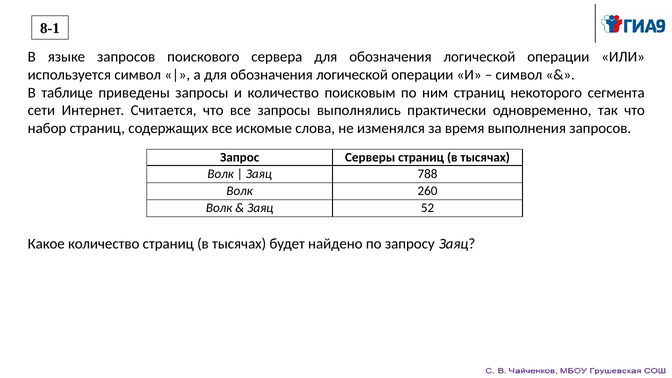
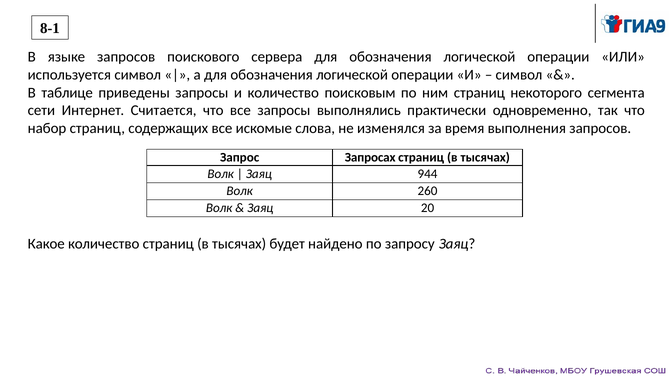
Серверы: Серверы -> Запросах (370, 157)
788: 788 -> 944 (428, 174)
52: 52 -> 20 (428, 208)
